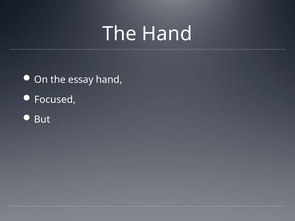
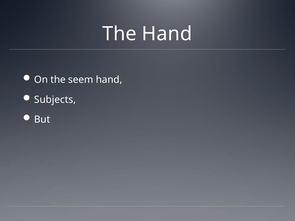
essay: essay -> seem (81, 80)
Focused: Focused -> Subjects (55, 100)
